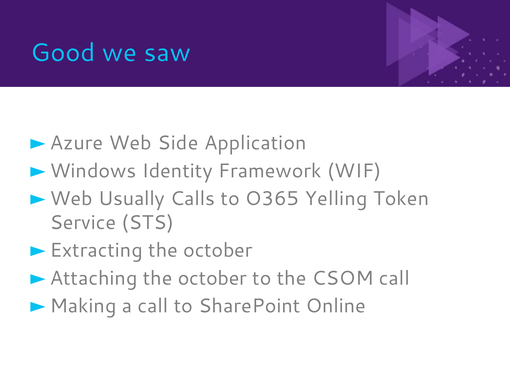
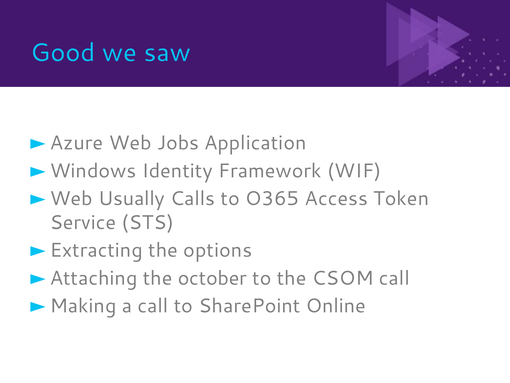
Side: Side -> Jobs (178, 143)
Yelling: Yelling -> Access (336, 198)
october: october -> options (218, 250)
